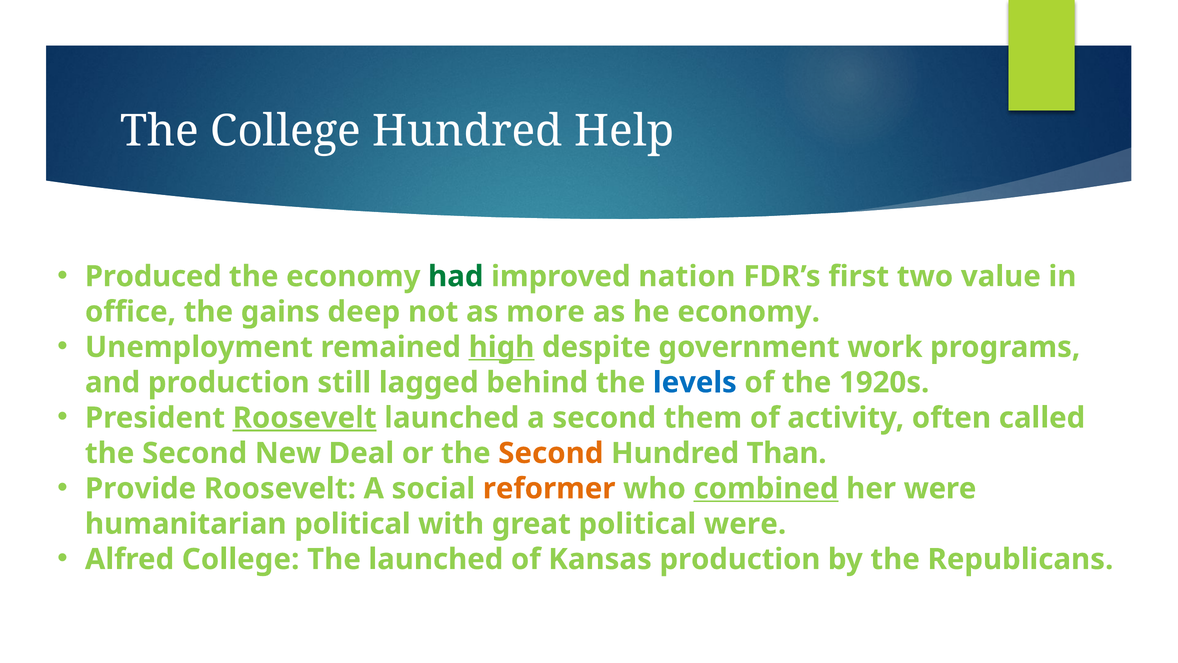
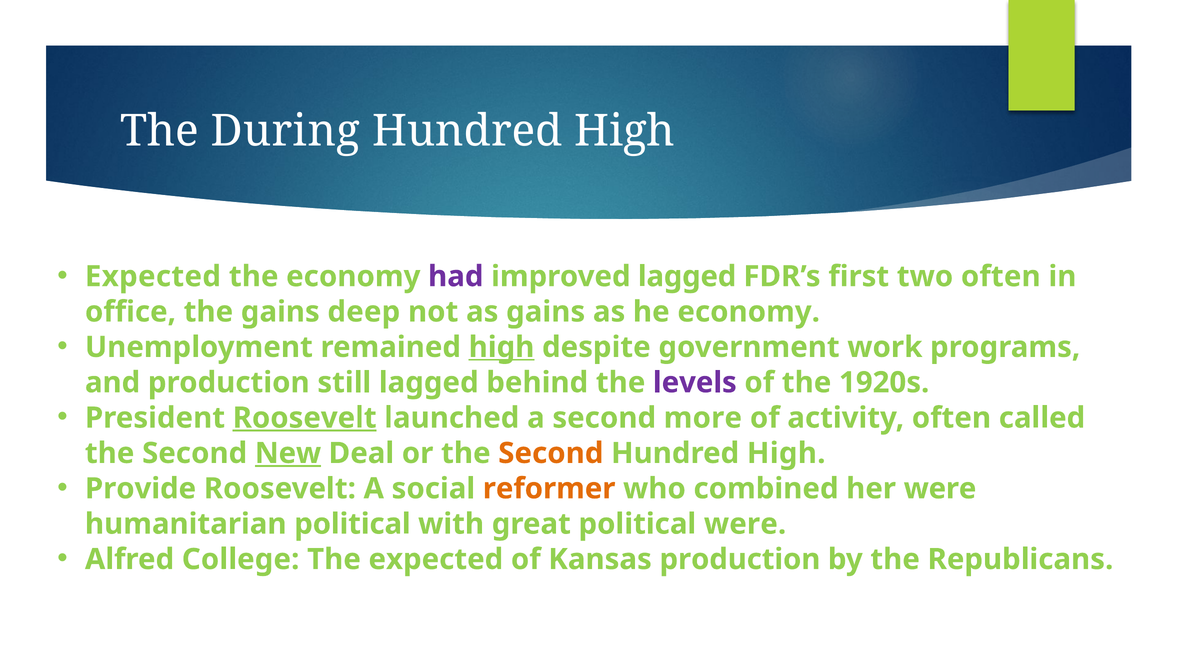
The College: College -> During (285, 131)
Help: Help -> High (625, 131)
Produced: Produced -> Expected (153, 276)
had colour: green -> purple (456, 276)
improved nation: nation -> lagged (687, 276)
two value: value -> often (1001, 276)
as more: more -> gains (546, 312)
levels colour: blue -> purple (695, 382)
them: them -> more (703, 418)
New underline: none -> present (288, 453)
Than: Than -> High (786, 453)
combined underline: present -> none (766, 488)
The launched: launched -> expected (436, 559)
